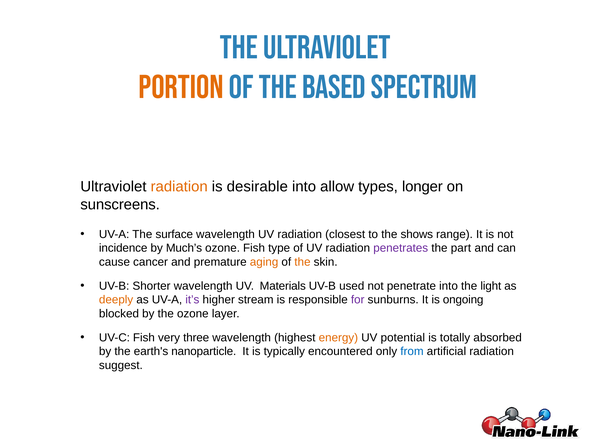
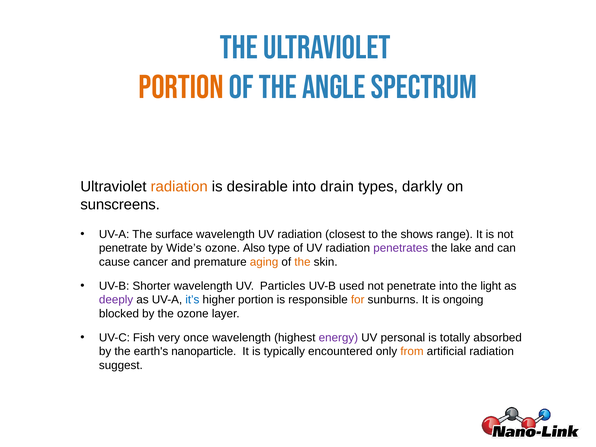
BASED: BASED -> ANGLE (334, 87)
allow: allow -> drain (337, 187)
longer: longer -> darkly (422, 187)
incidence: incidence -> penetrate (123, 248)
Much’s: Much’s -> Wide’s (184, 248)
ozone Fish: Fish -> Also (254, 248)
part: part -> lake (461, 248)
Materials: Materials -> Particles (283, 286)
deeply colour: orange -> purple (116, 300)
it’s colour: purple -> blue (192, 300)
higher stream: stream -> portion (256, 300)
for colour: purple -> orange (358, 300)
three: three -> once (196, 338)
energy colour: orange -> purple (338, 338)
potential: potential -> personal (403, 338)
from colour: blue -> orange (412, 351)
